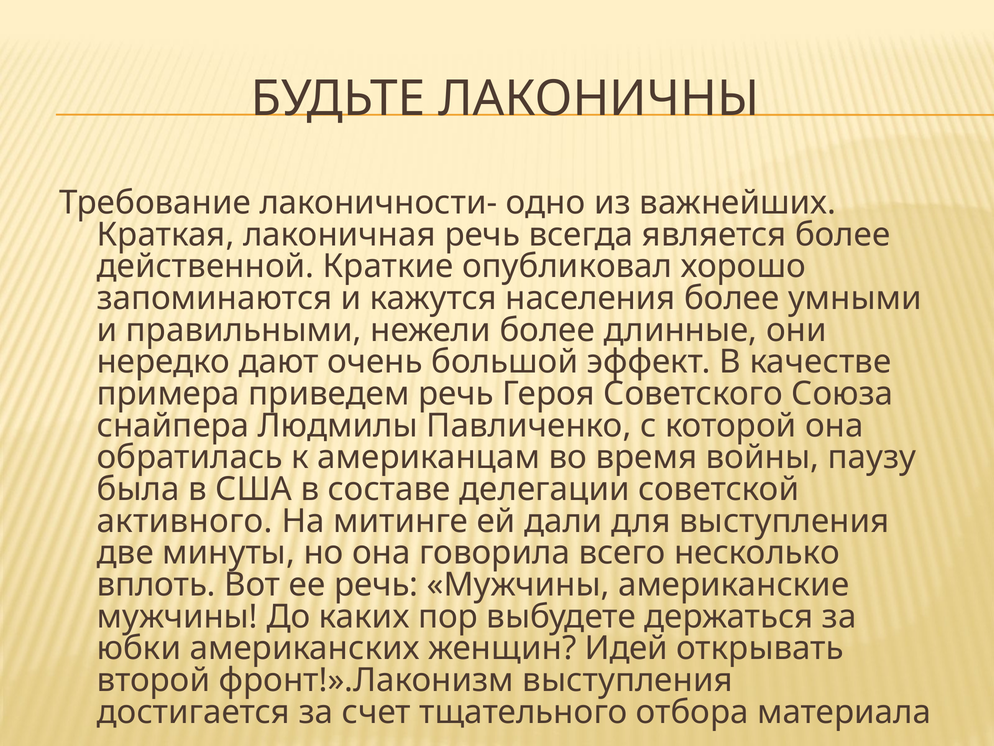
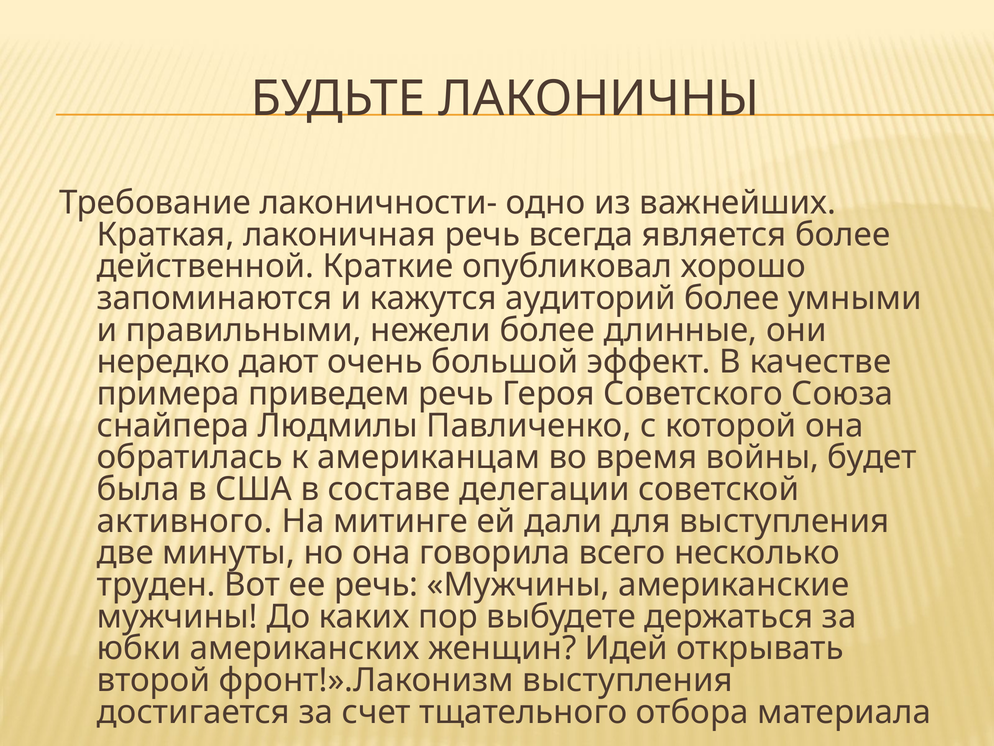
населения: населения -> аудиторий (591, 298)
паузу: паузу -> будет (872, 457)
вплоть: вплоть -> труден (156, 584)
